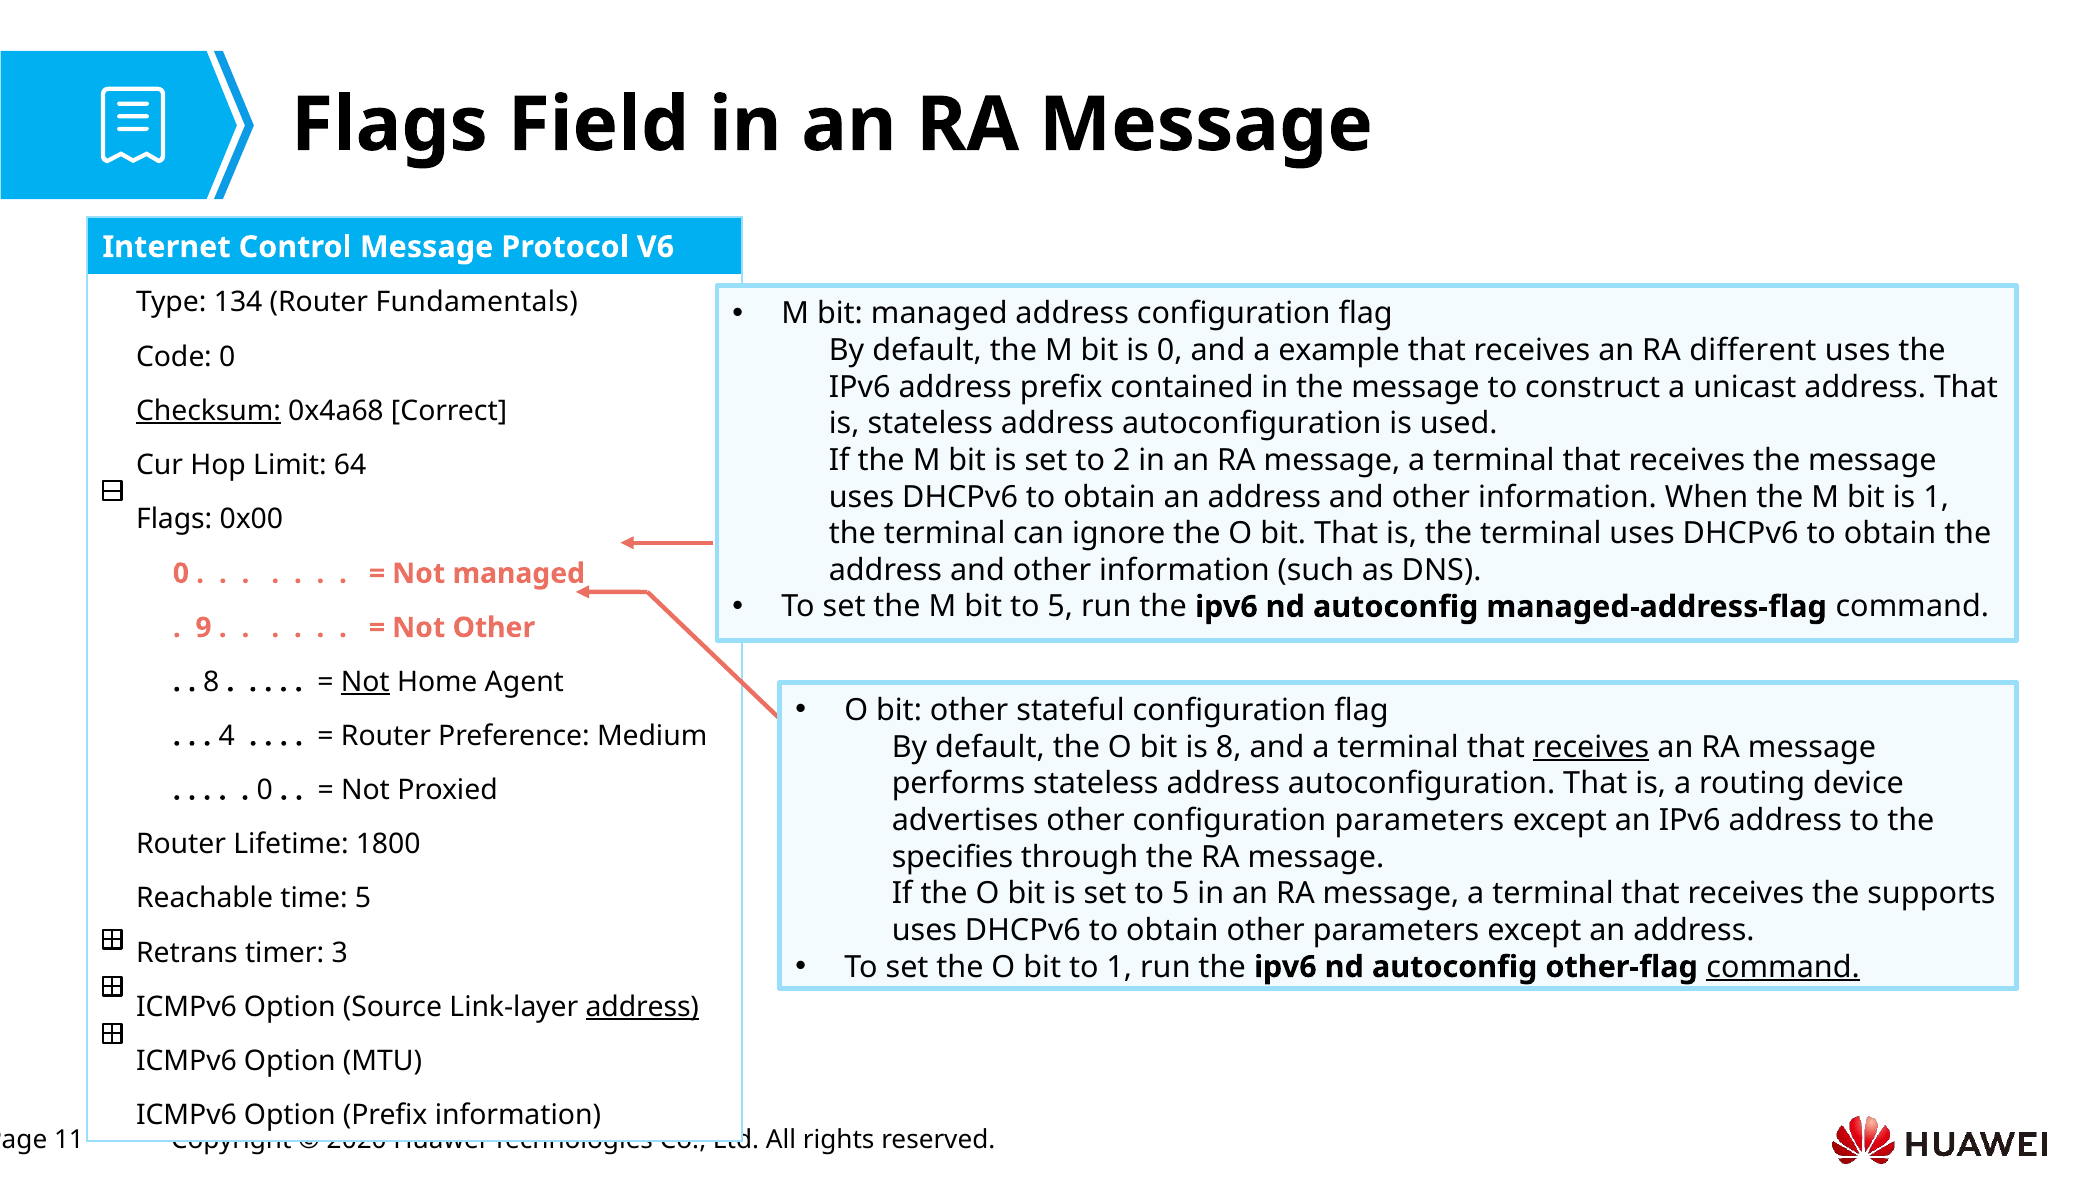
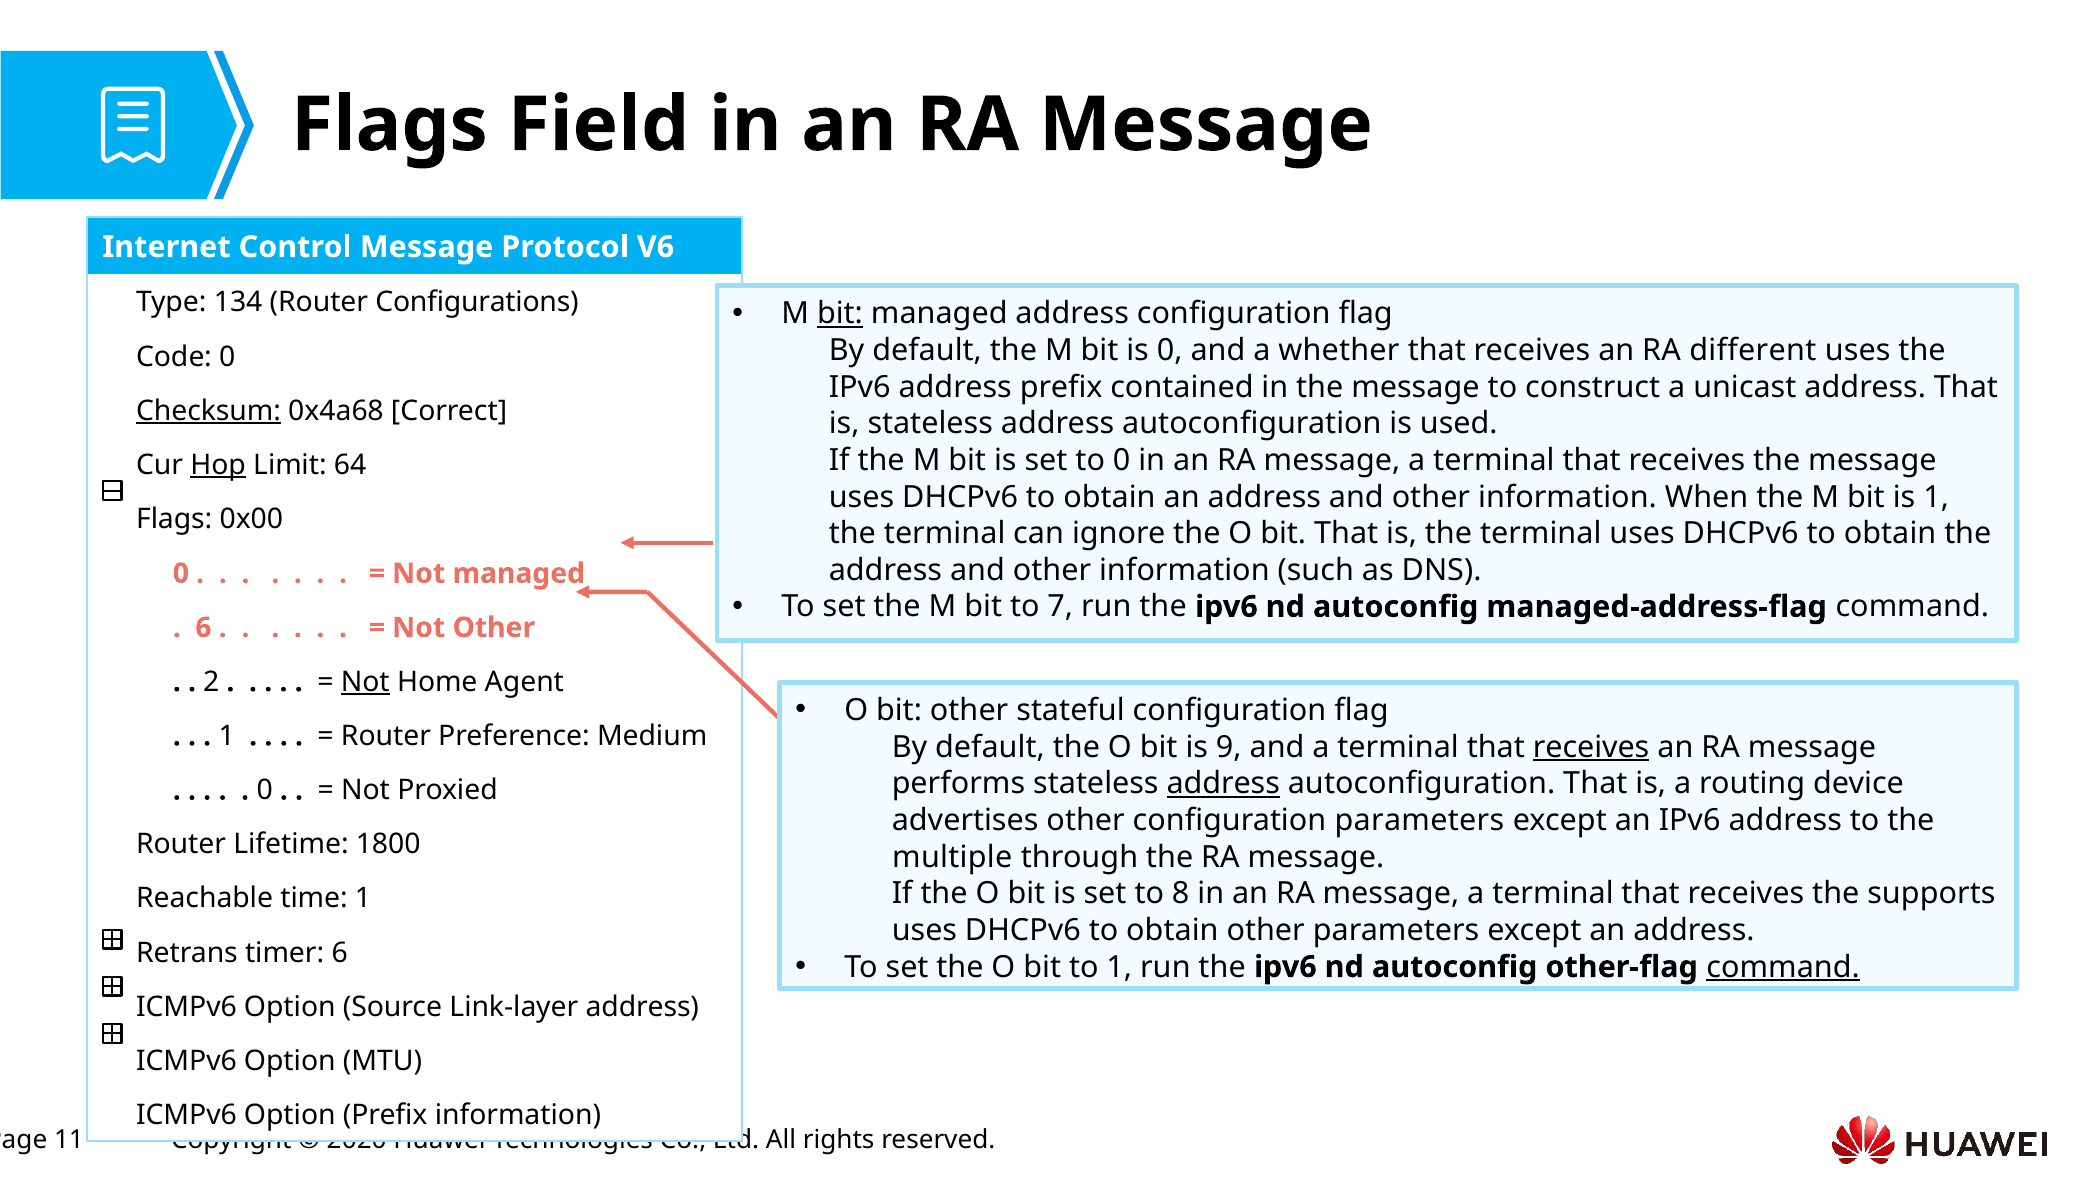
Fundamentals: Fundamentals -> Configurations (477, 303)
bit underline: none -> present (840, 314)
example: example -> whether (1339, 350)
to 2: 2 -> 0 (1122, 460)
Hop underline: none -> present (218, 465)
bit to 5: 5 -> 7 (1060, 607)
9: 9 -> 6 (203, 628)
8: 8 -> 2 (211, 682)
4: 4 -> 1 (227, 736)
is 8: 8 -> 9 (1229, 747)
address underline: none -> present (1223, 784)
specifies: specifies -> multiple (952, 857)
set to 5: 5 -> 8 (1181, 894)
time 5: 5 -> 1 (363, 899)
timer 3: 3 -> 6 (340, 953)
address underline: present -> none (642, 1007)
